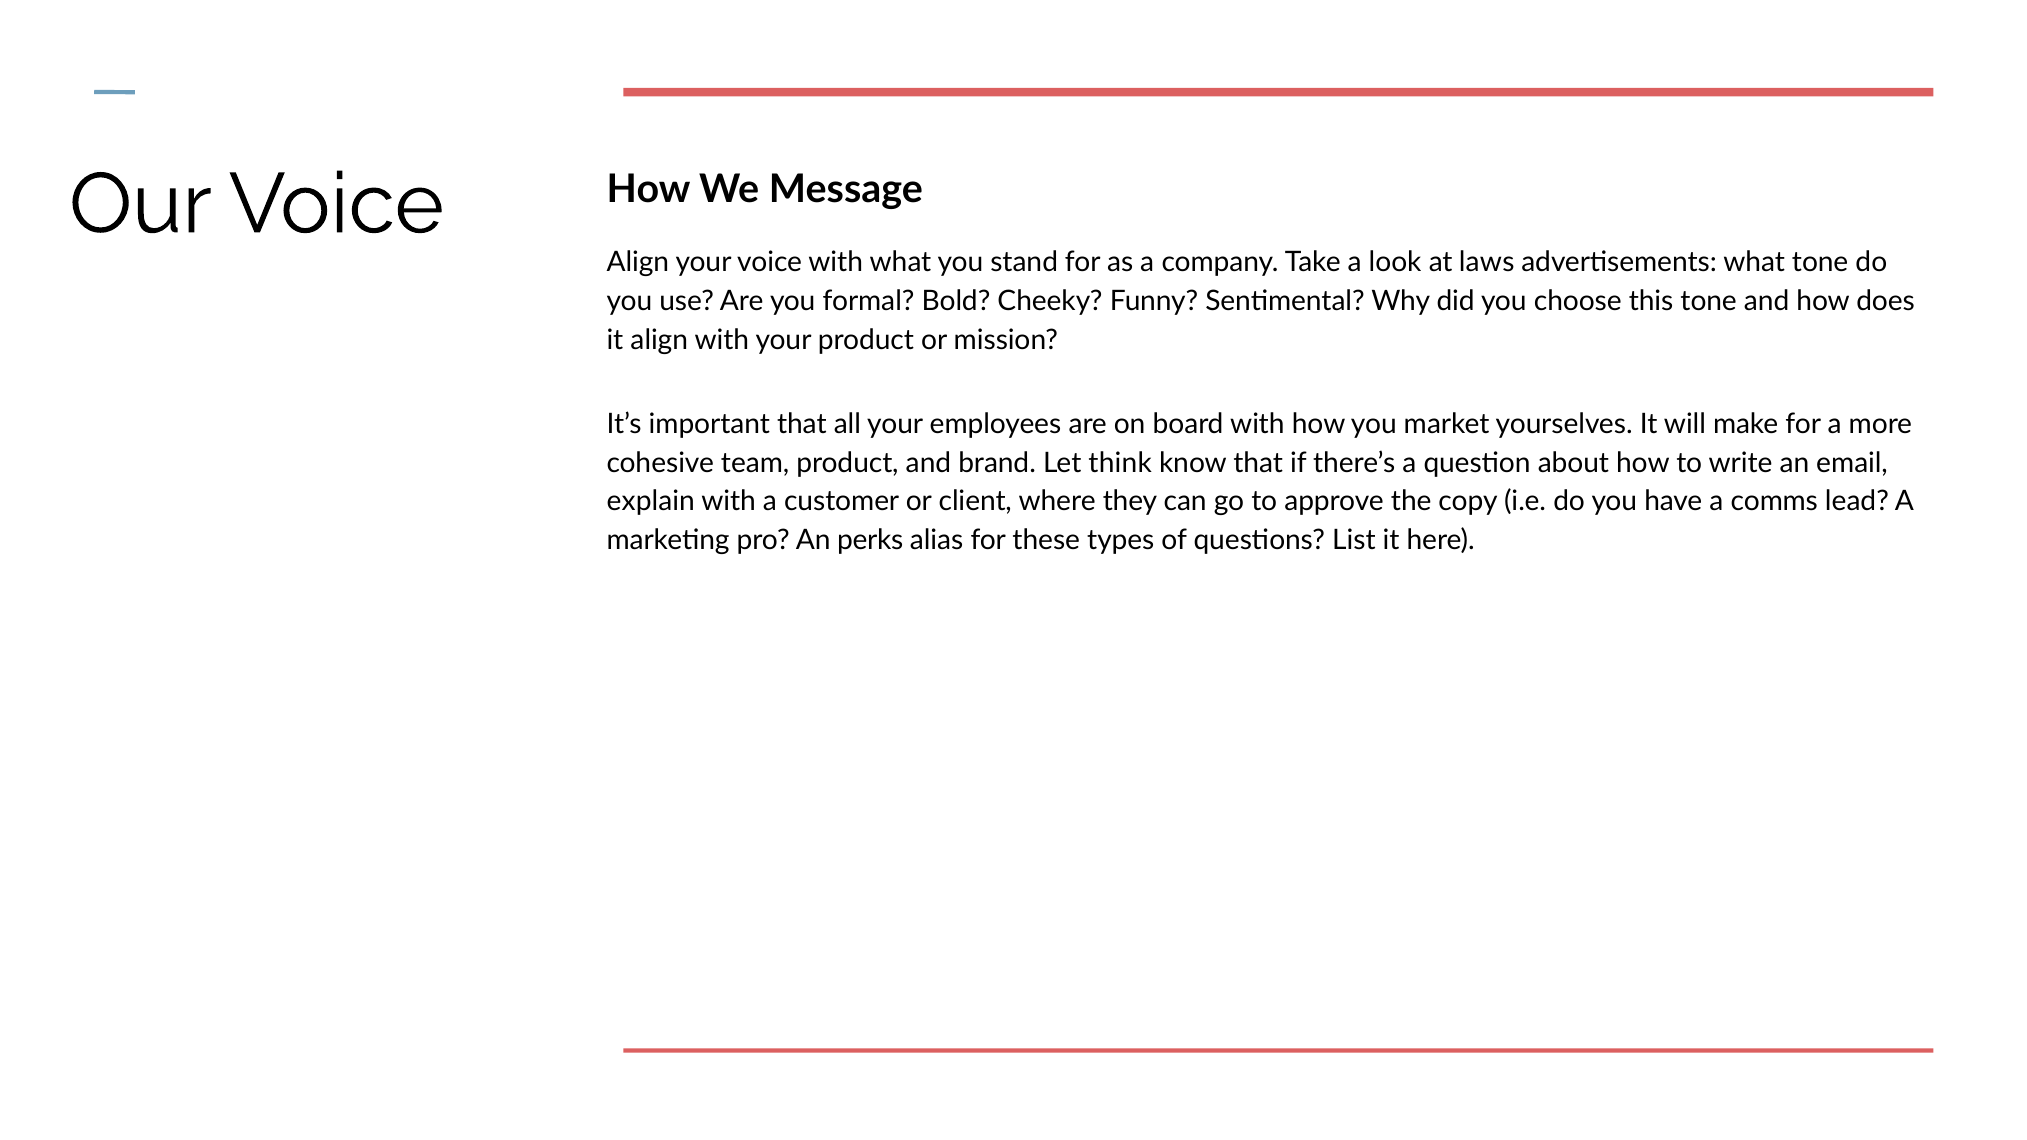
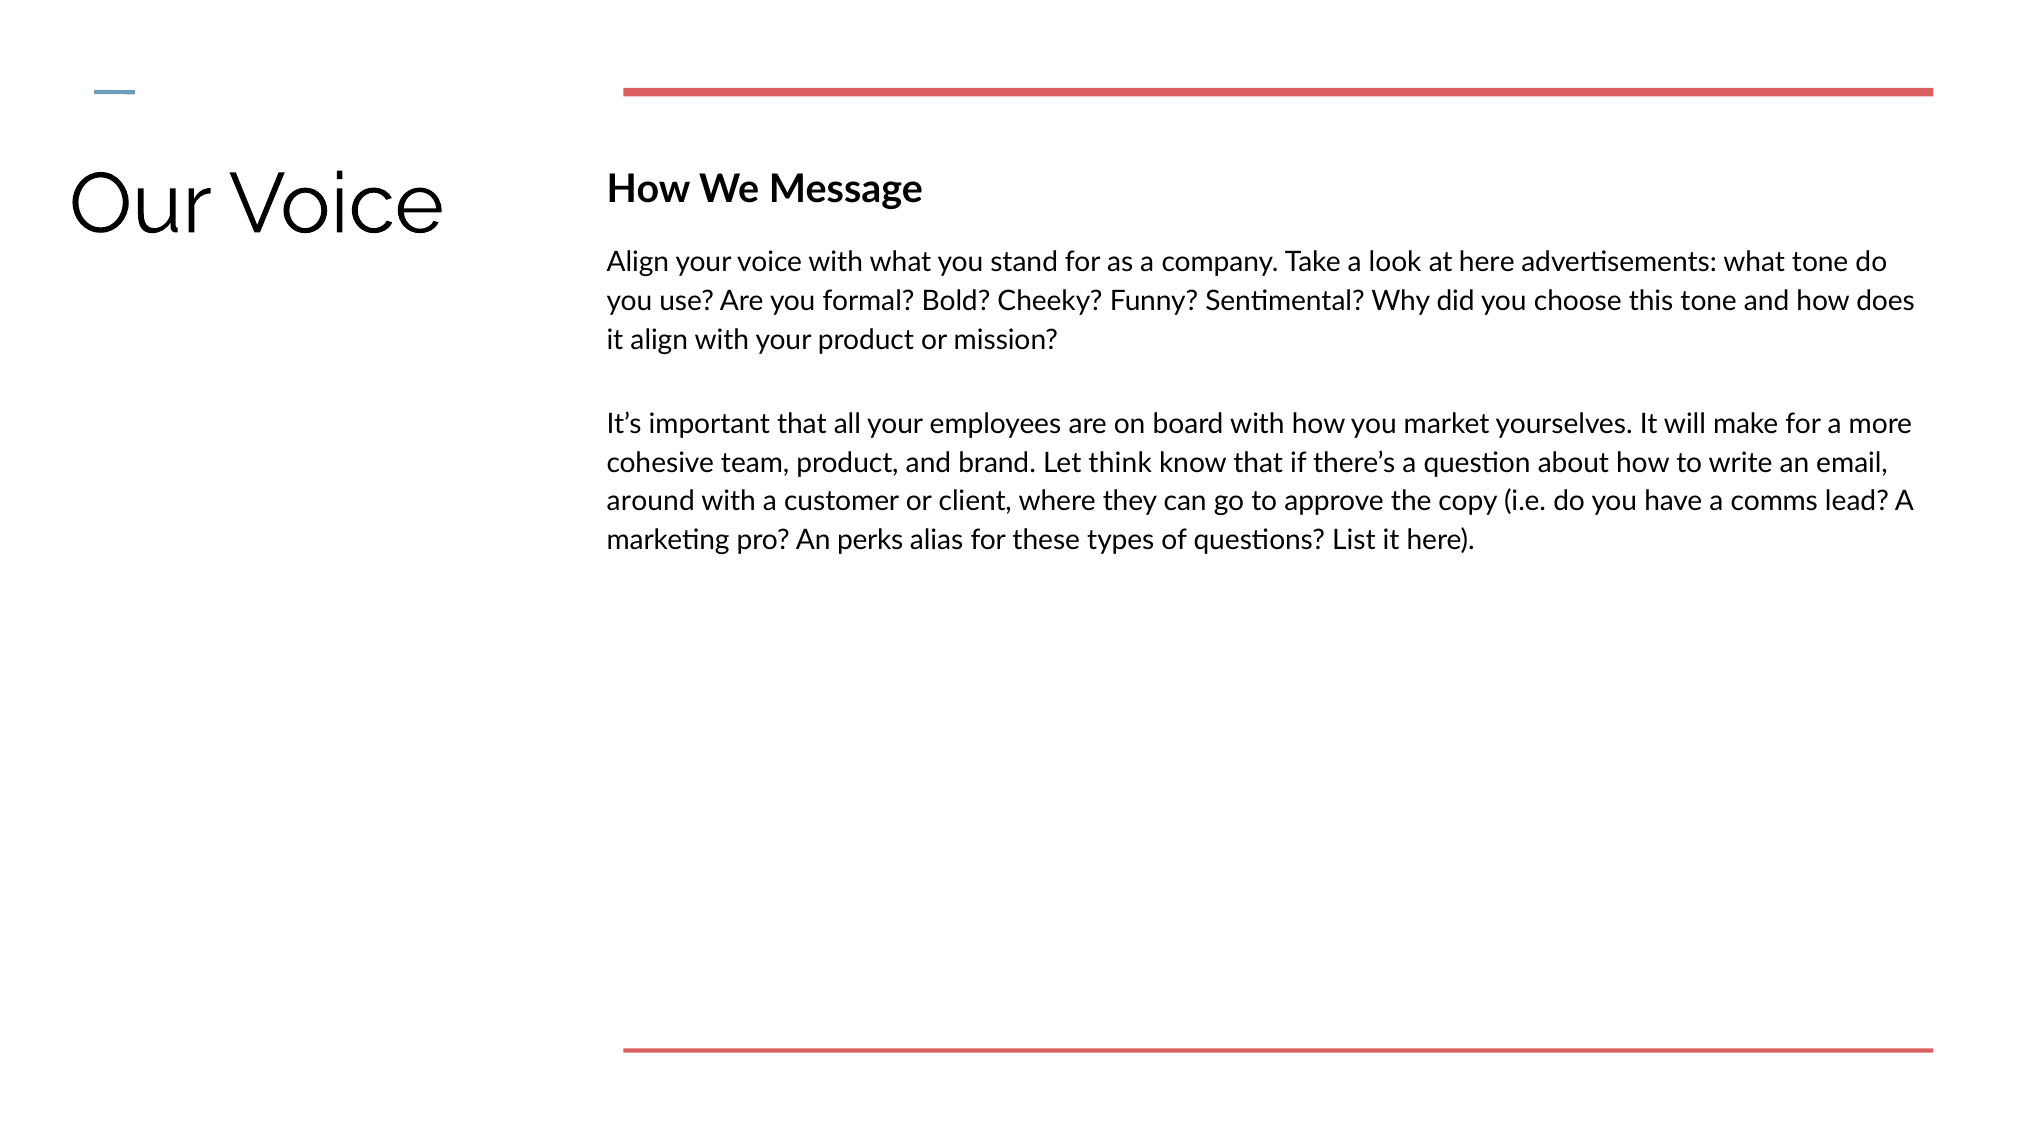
at laws: laws -> here (1487, 262)
explain: explain -> around (651, 502)
